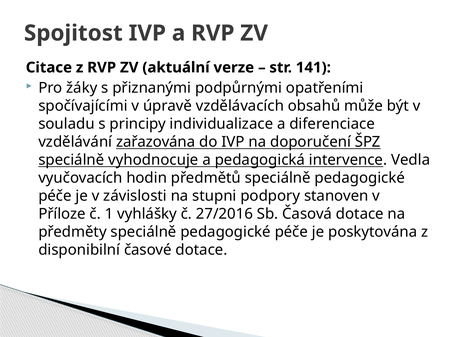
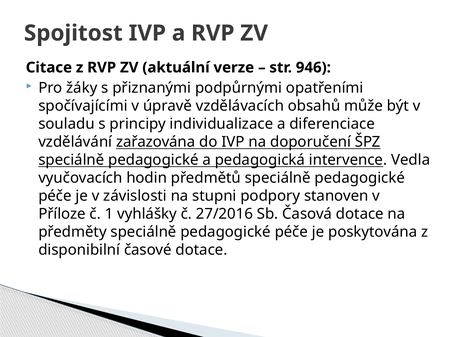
141: 141 -> 946 (313, 68)
vyhodnocuje: vyhodnocuje -> pedagogické (153, 160)
